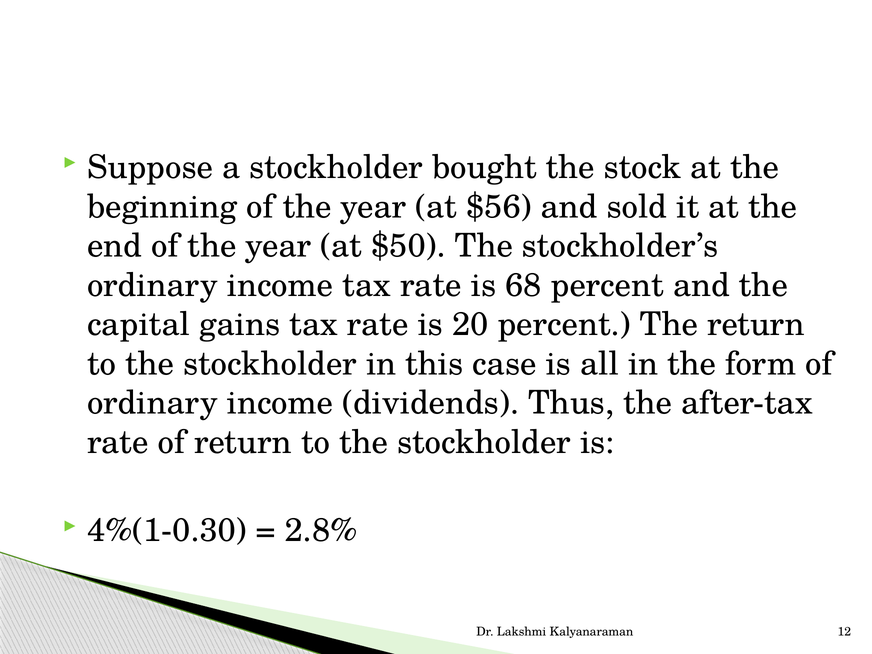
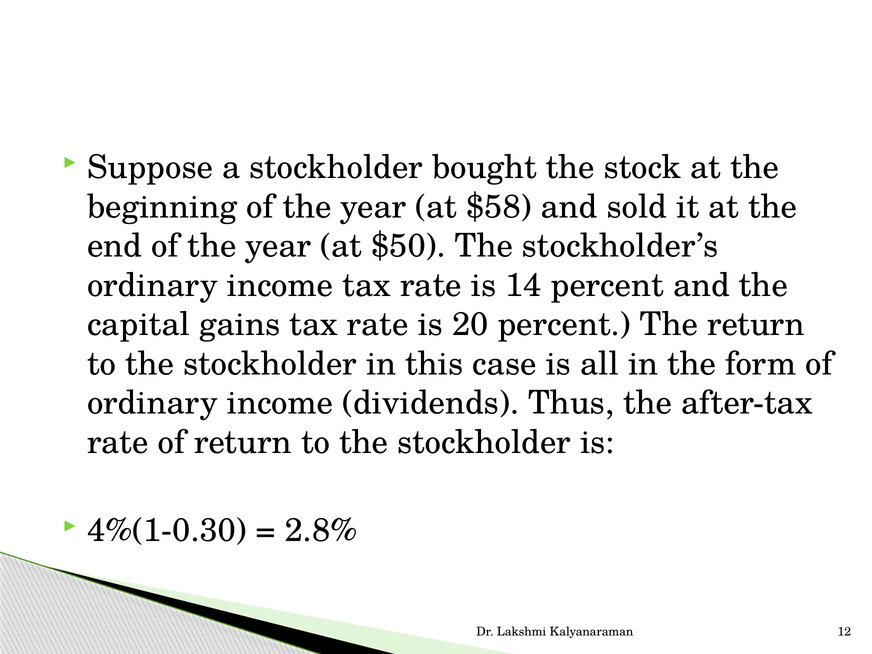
$56: $56 -> $58 (499, 207)
68: 68 -> 14 (523, 285)
